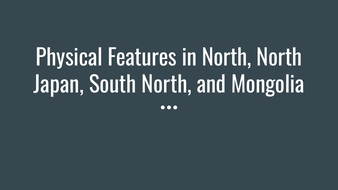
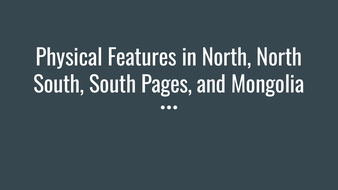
Japan: Japan -> South (59, 85)
South North: North -> Pages (167, 85)
